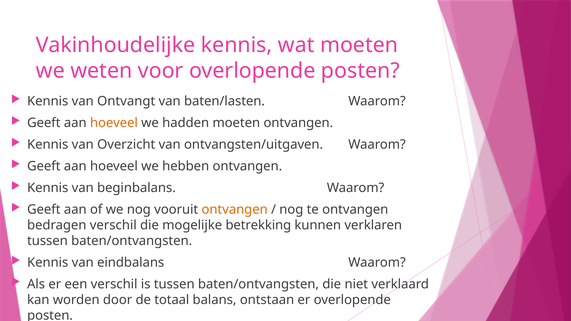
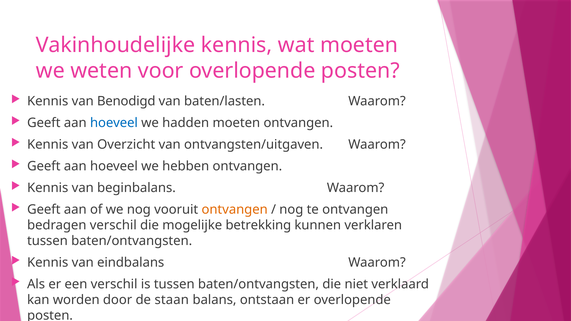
Ontvangt: Ontvangt -> Benodigd (126, 101)
hoeveel colour: orange -> blue (114, 123)
totaal: totaal -> staan (172, 300)
